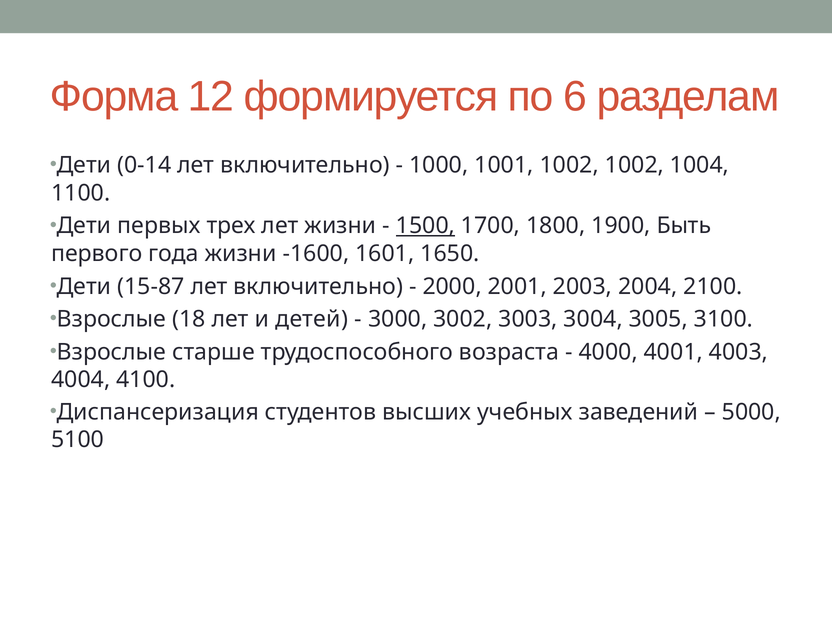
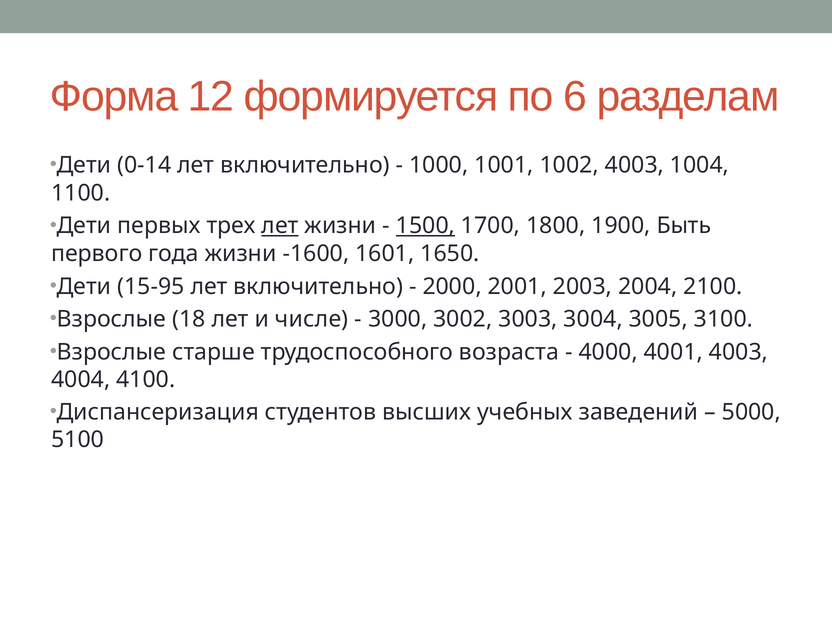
1002 1002: 1002 -> 4003 (634, 165)
лет underline: none -> present (280, 226)
15-87: 15-87 -> 15-95 (151, 286)
детей: детей -> числе (312, 319)
